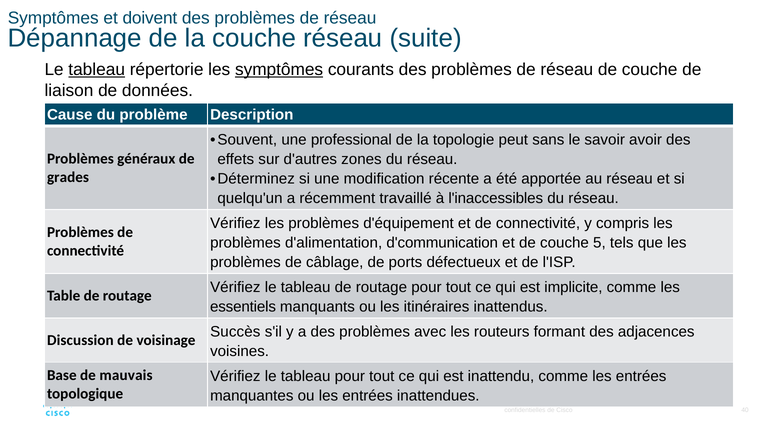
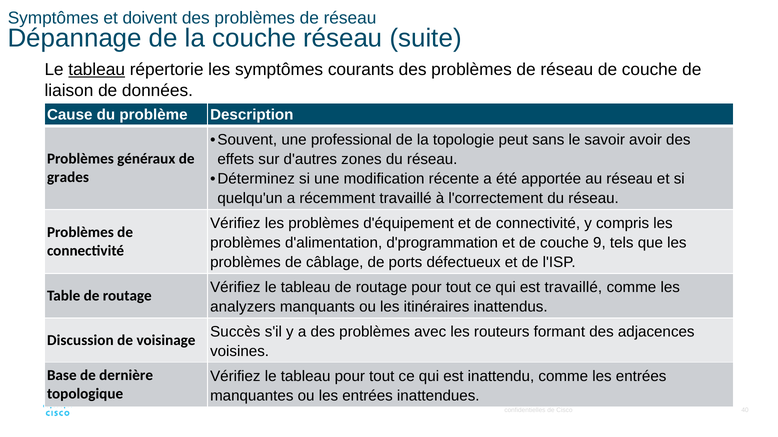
symptômes underline: present -> none (279, 70)
l'inaccessibles: l'inaccessibles -> l'correctement (496, 199)
d'communication: d'communication -> d'programmation (442, 243)
5: 5 -> 9 (599, 243)
est implicite: implicite -> travaillé (573, 288)
essentiels: essentiels -> analyzers (243, 307)
mauvais: mauvais -> dernière (126, 376)
